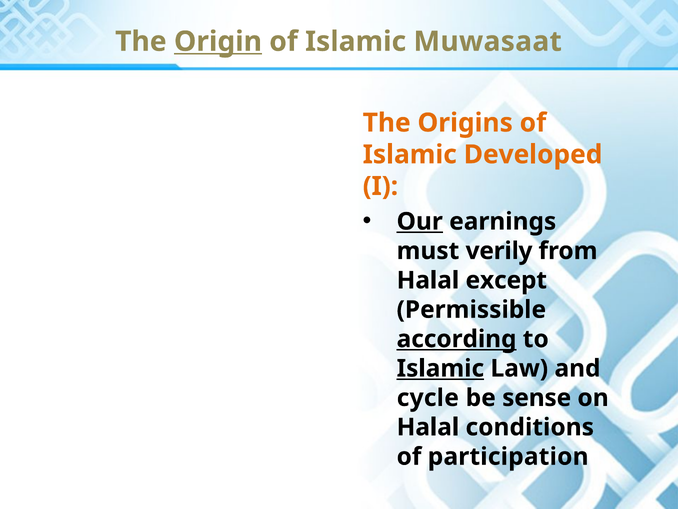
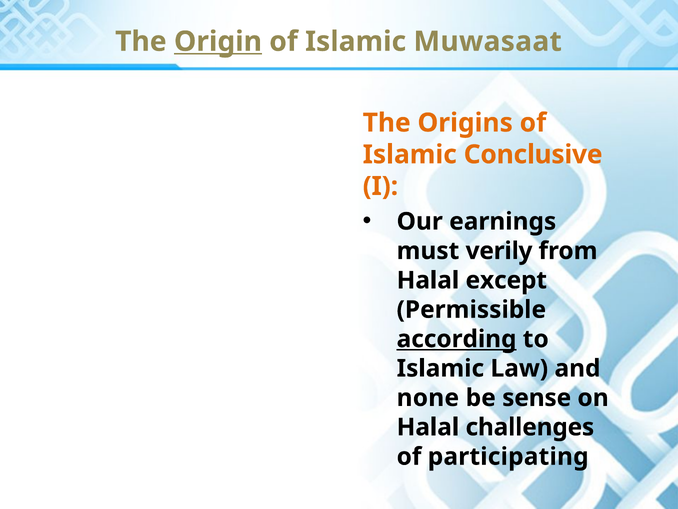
Developed: Developed -> Conclusive (533, 154)
Our underline: present -> none (420, 221)
Islamic underline: present -> none (440, 368)
cycle: cycle -> none (428, 397)
conditions: conditions -> challenges (530, 427)
participation: participation -> participating (508, 456)
